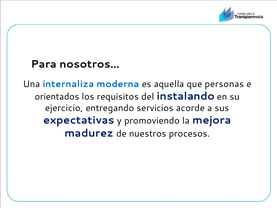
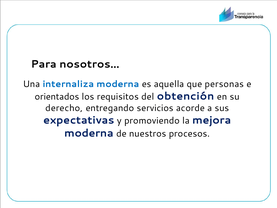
instalando: instalando -> obtención (186, 96)
ejercicio: ejercicio -> derecho (64, 108)
madurez: madurez -> moderna (89, 133)
